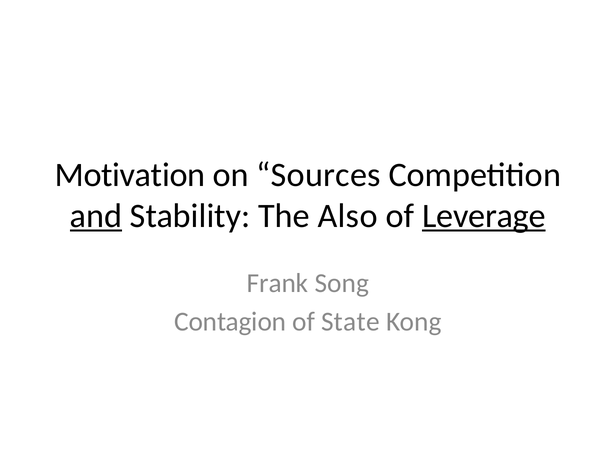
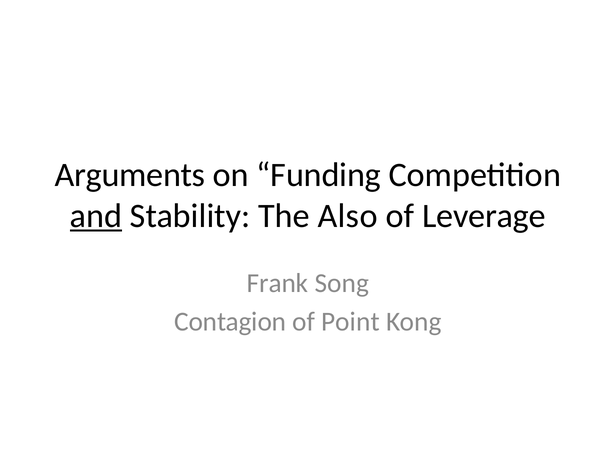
Motivation: Motivation -> Arguments (130, 175)
Sources: Sources -> Funding (319, 175)
Leverage underline: present -> none (484, 216)
State: State -> Point (350, 322)
